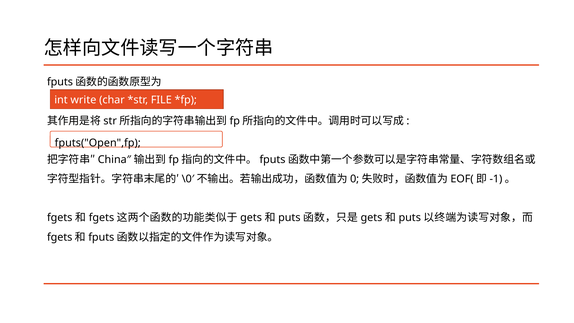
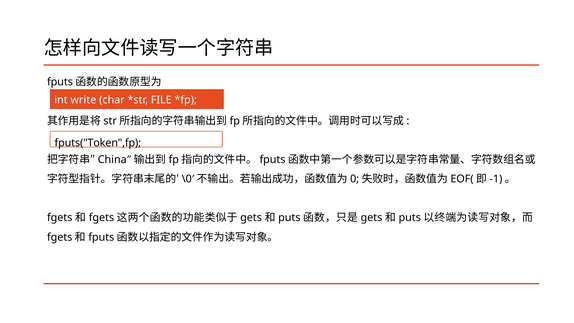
fputs("Open",fp: fputs("Open",fp -> fputs("Token",fp (98, 143)
